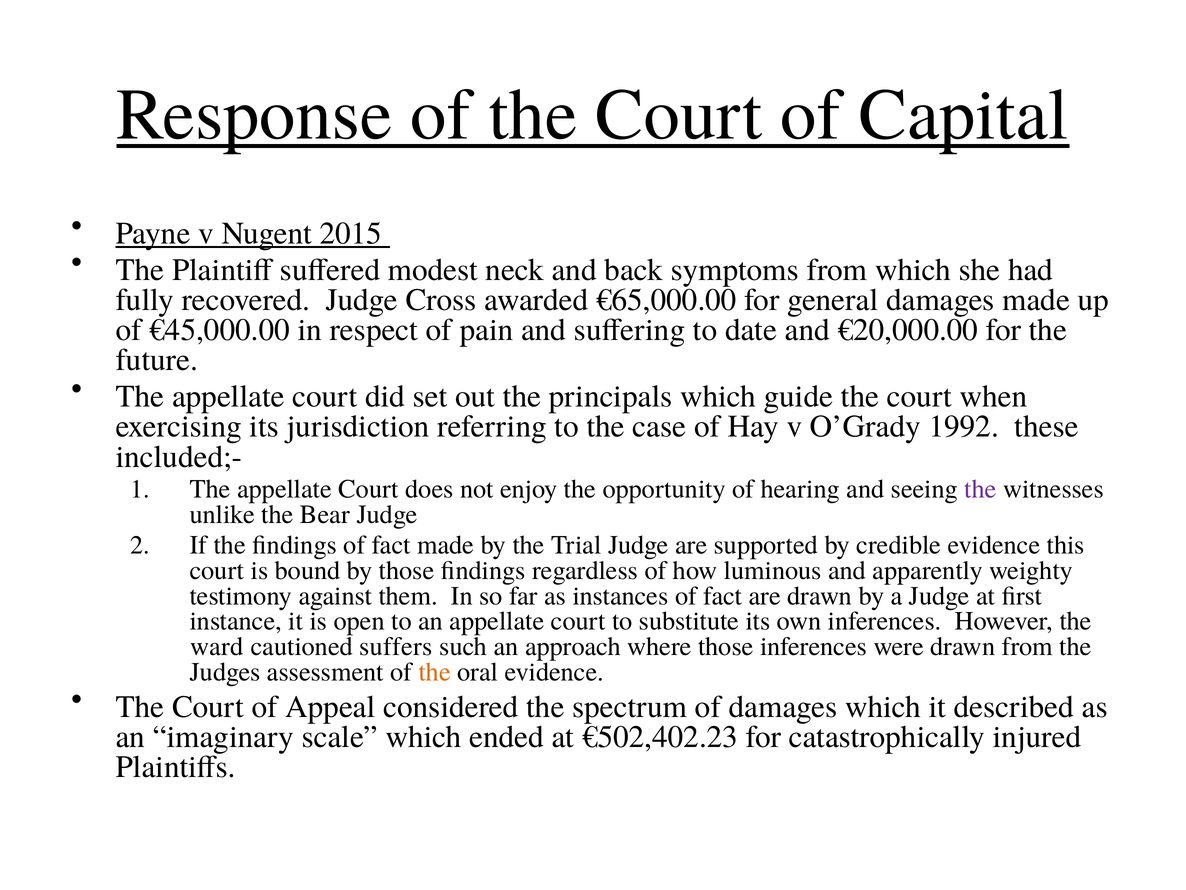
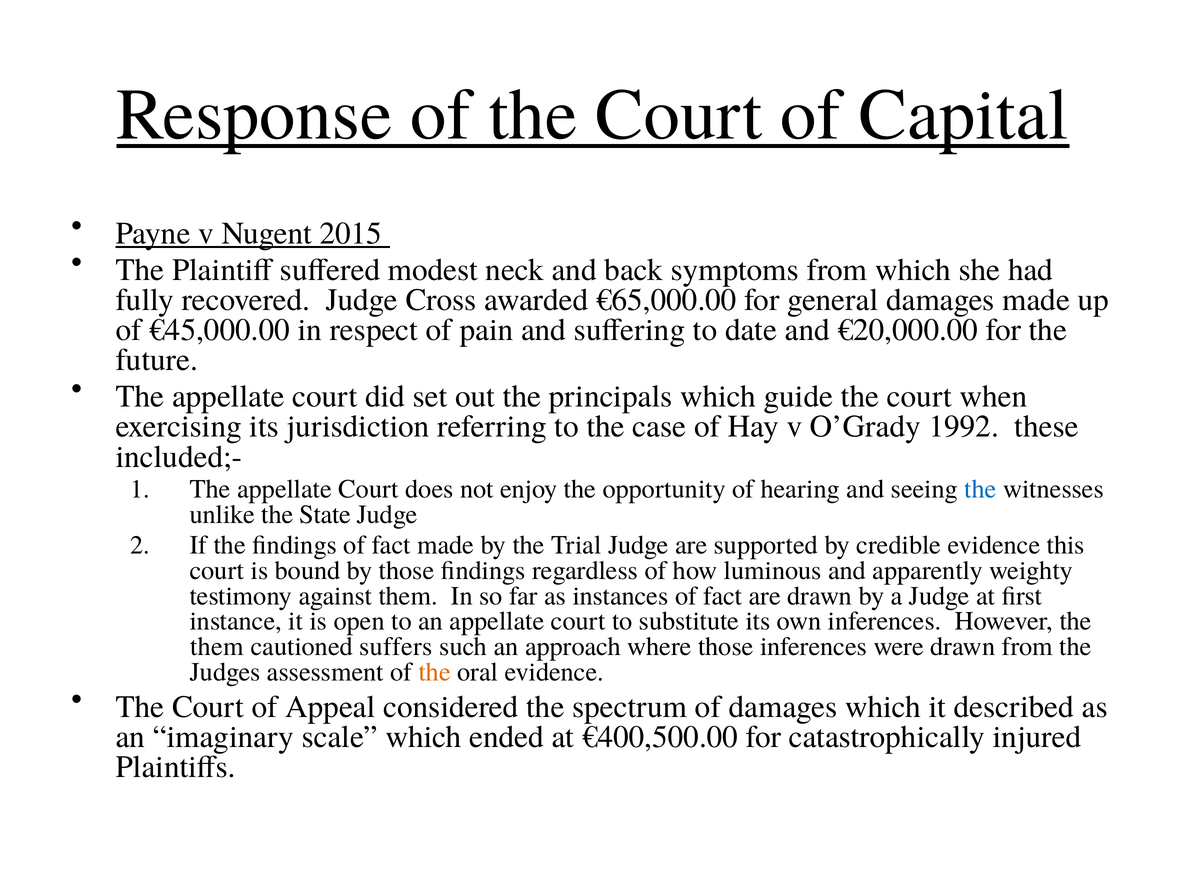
the colour: purple -> blue (981, 489)
Bear: Bear -> State (325, 514)
ward: ward -> them (217, 646)
€502,402.23: €502,402.23 -> €400,500.00 (660, 736)
